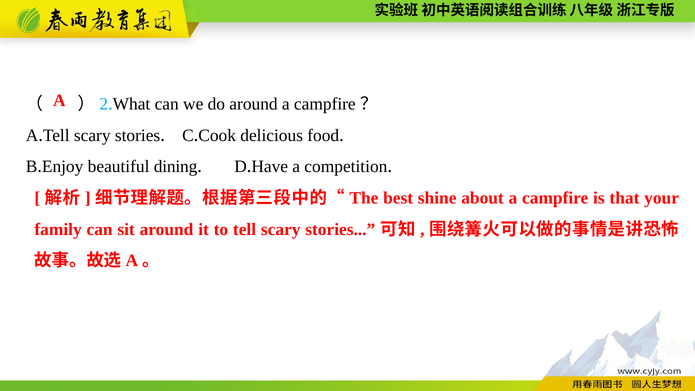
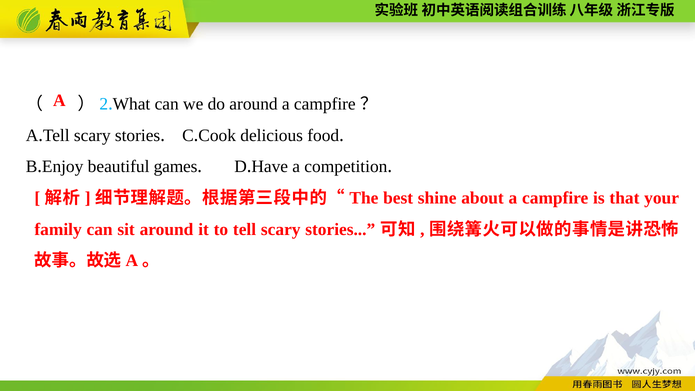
dining: dining -> games (176, 167)
